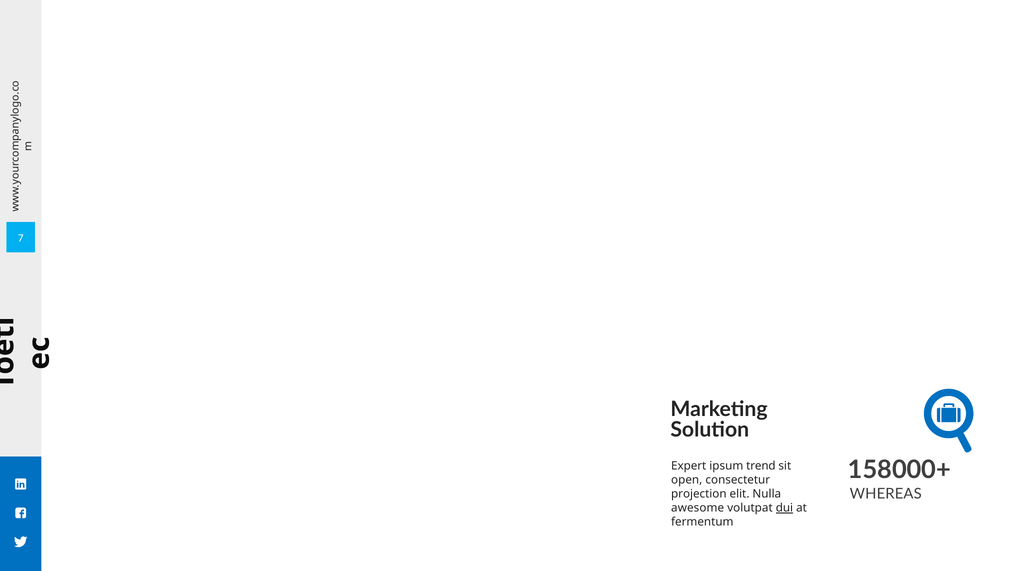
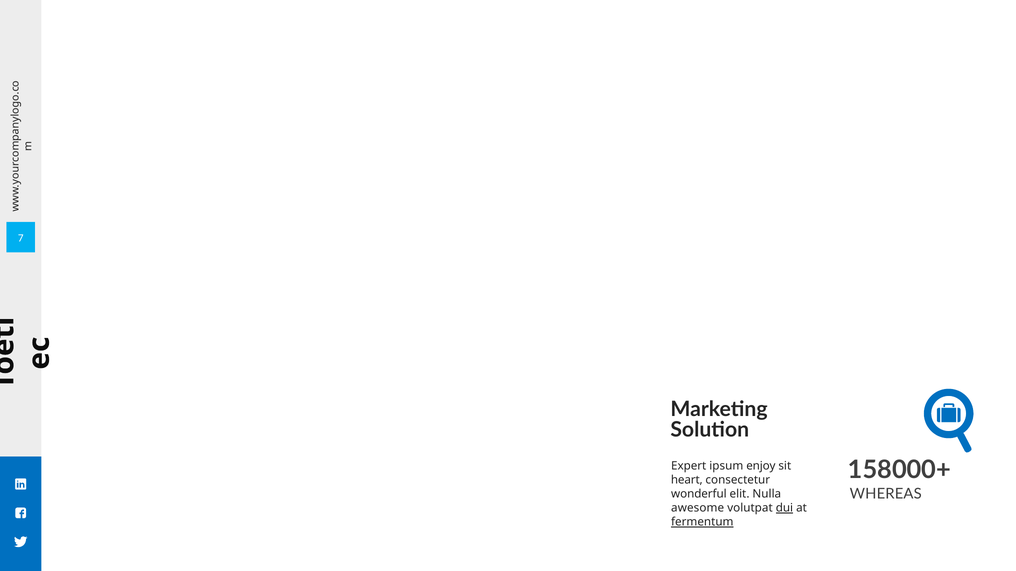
trend: trend -> enjoy (761, 466)
open: open -> heart (687, 480)
projection: projection -> wonderful (699, 494)
fermentum underline: none -> present (702, 522)
